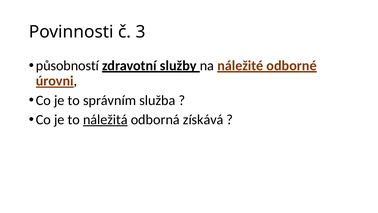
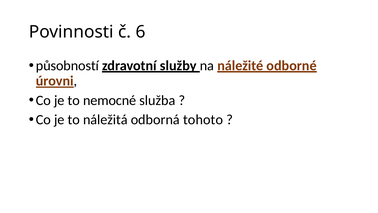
3: 3 -> 6 (140, 32)
správním: správním -> nemocné (110, 100)
náležitá underline: present -> none (105, 119)
získává: získává -> tohoto (203, 119)
